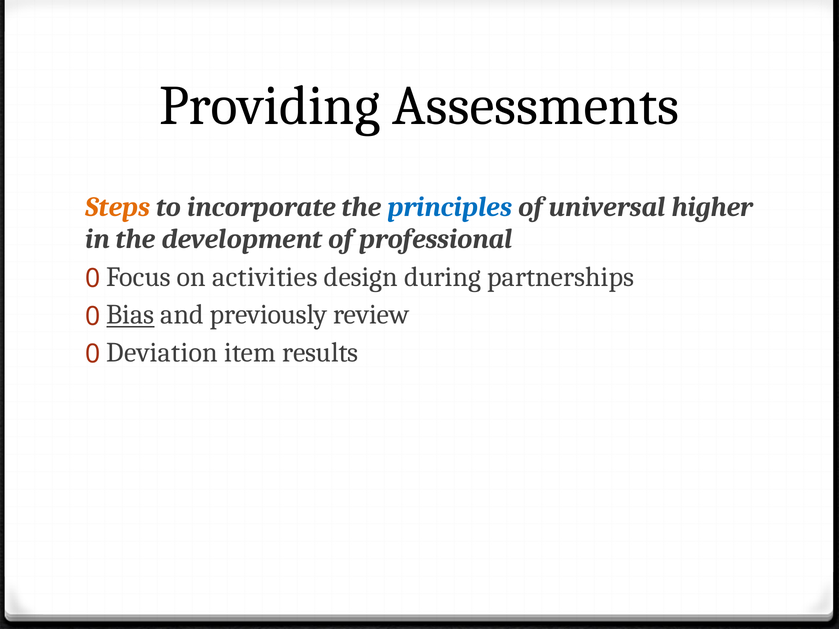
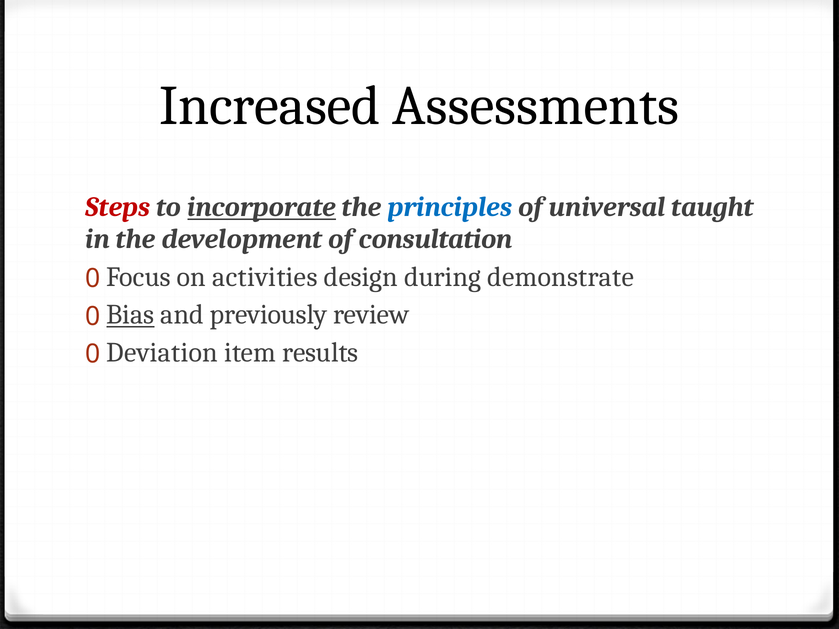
Providing: Providing -> Increased (270, 106)
Steps colour: orange -> red (118, 207)
incorporate underline: none -> present (262, 207)
higher: higher -> taught (712, 207)
professional: professional -> consultation (436, 239)
partnerships: partnerships -> demonstrate (561, 277)
